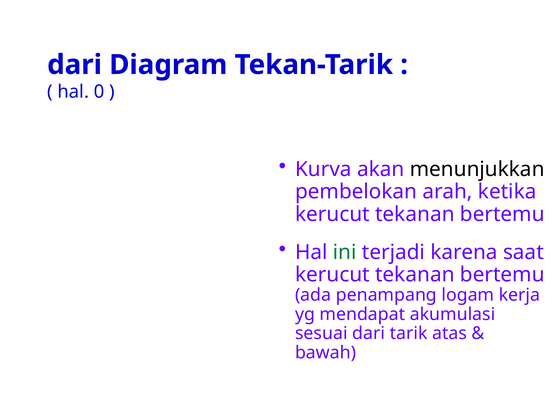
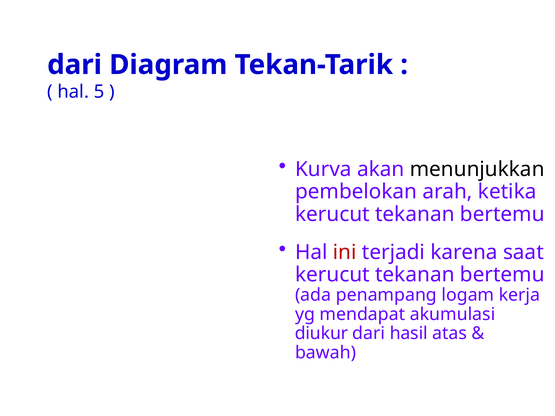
0: 0 -> 5 (99, 92)
ini colour: green -> red (345, 252)
sesuai: sesuai -> diukur (321, 334)
tarik: tarik -> hasil (409, 334)
